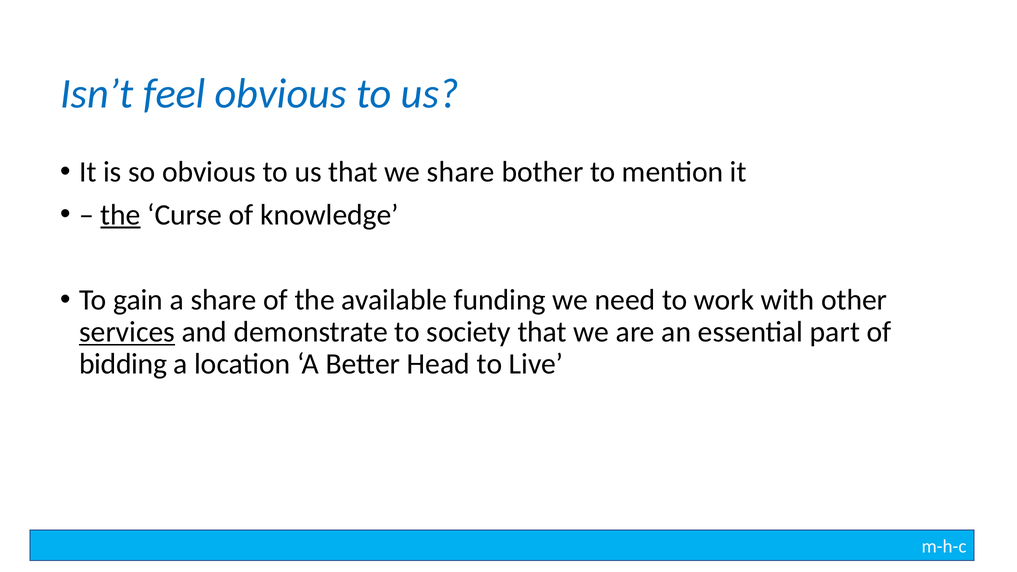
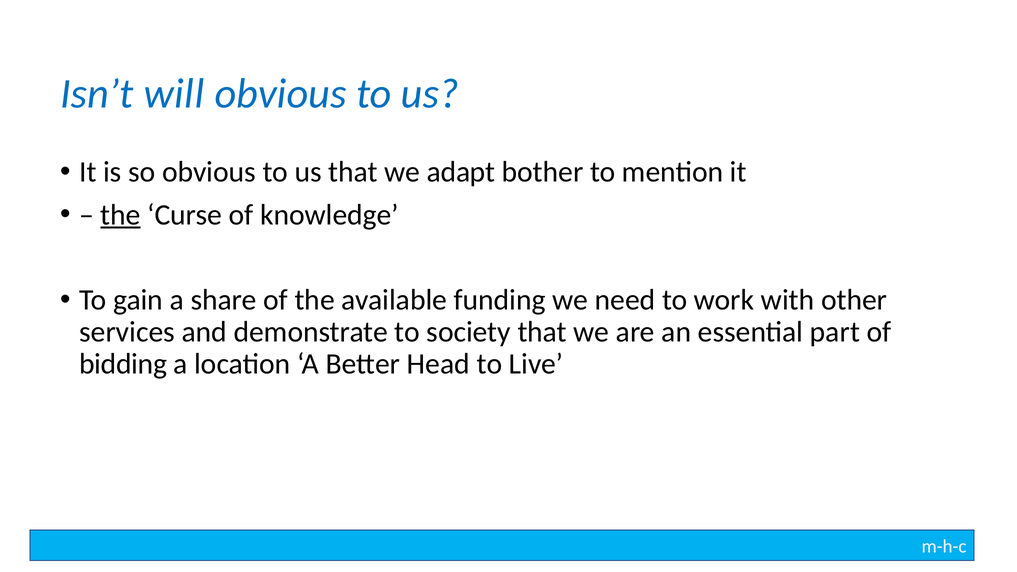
feel: feel -> will (174, 94)
we share: share -> adapt (461, 172)
services underline: present -> none (127, 332)
